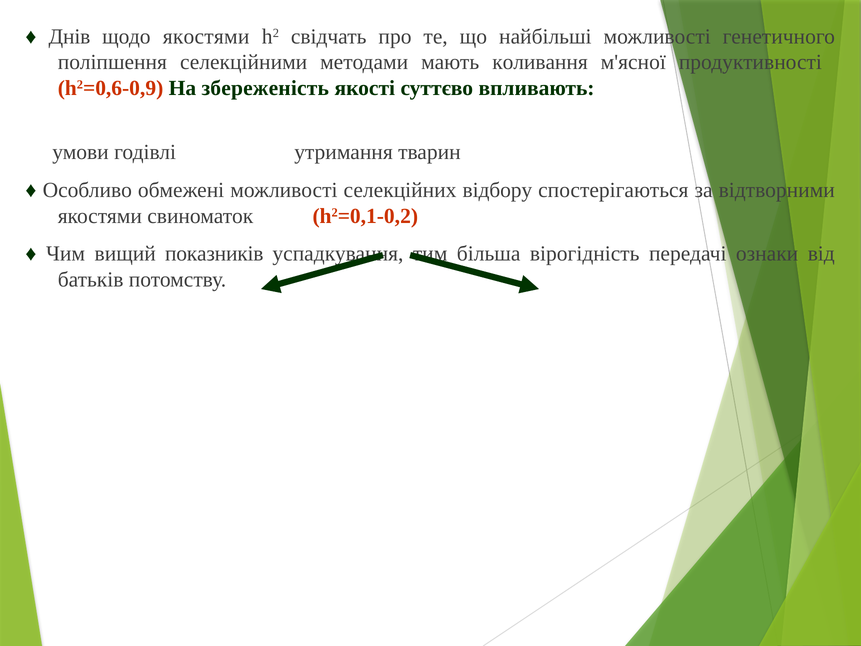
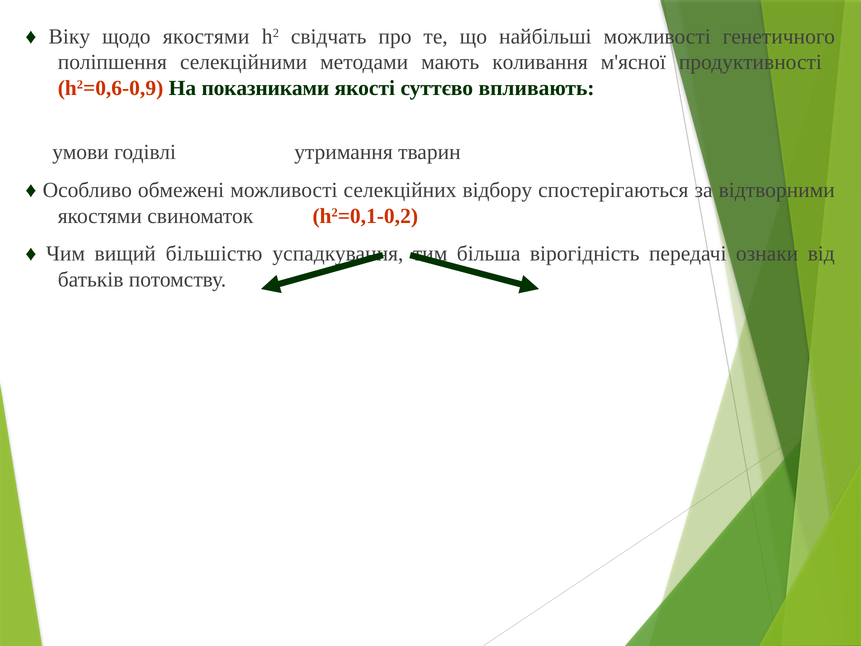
Днів: Днів -> Віку (69, 37)
збереженість: збереженість -> показниками (265, 88)
показників: показників -> більшістю (214, 254)
